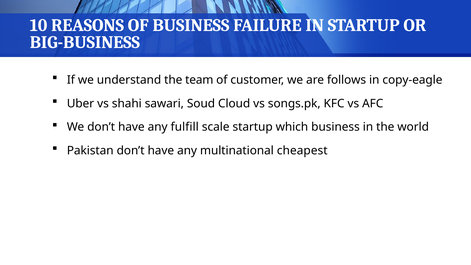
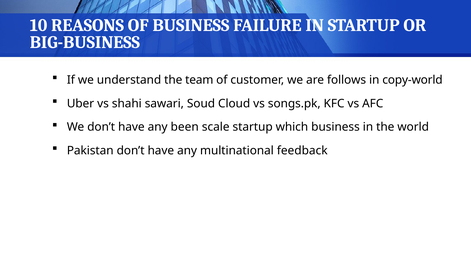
copy-eagle: copy-eagle -> copy-world (412, 80)
fulfill: fulfill -> been (185, 127)
cheapest: cheapest -> feedback (302, 151)
